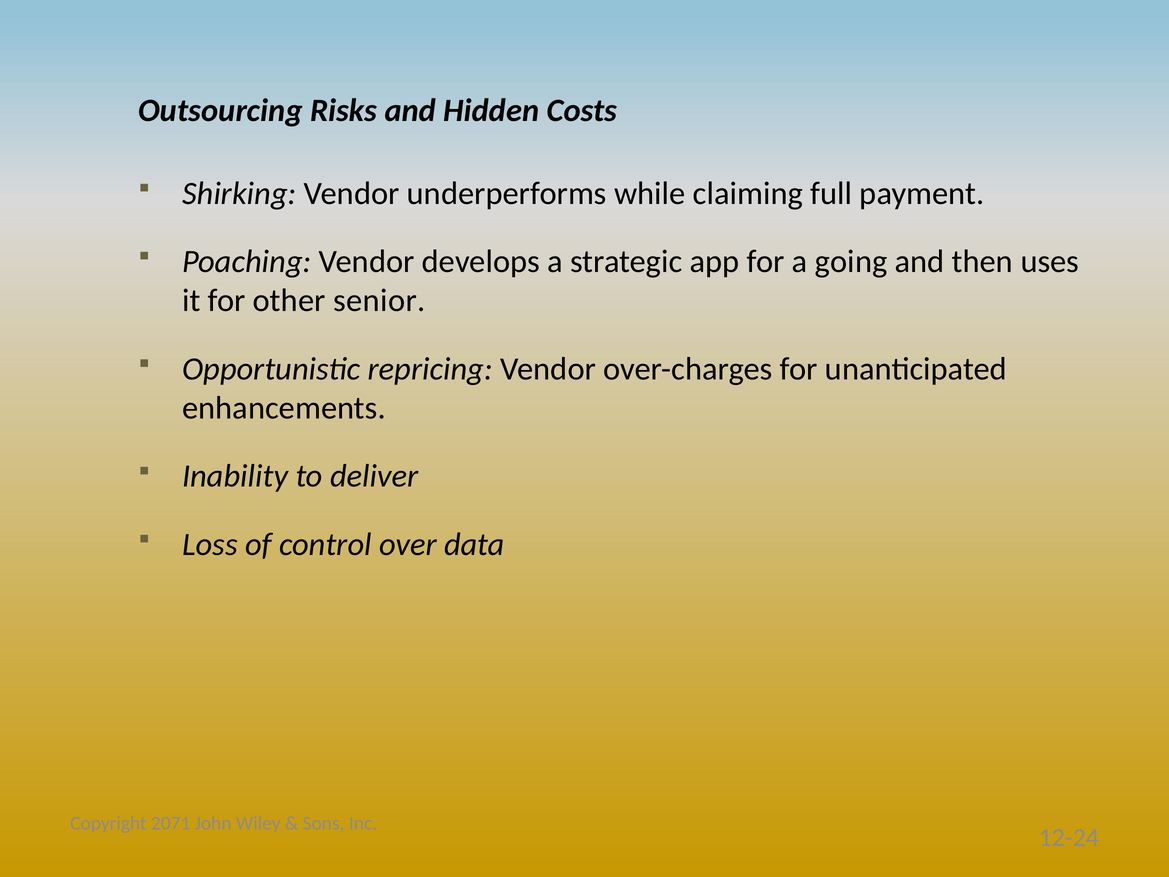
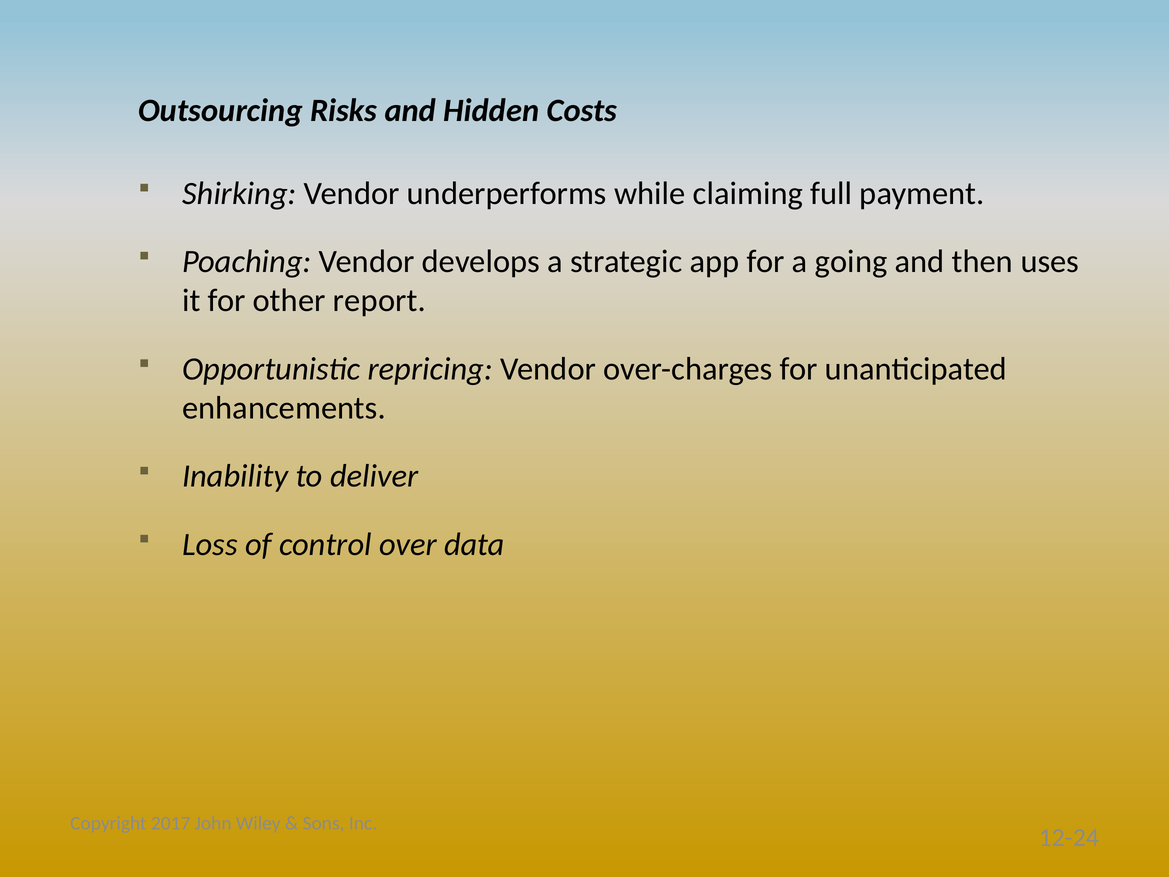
senior: senior -> report (379, 301)
2071: 2071 -> 2017 (171, 823)
